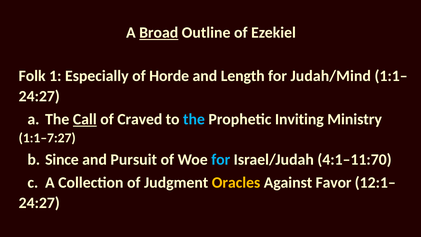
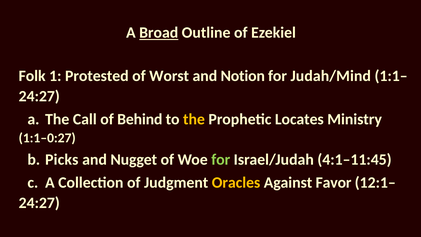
Especially: Especially -> Protested (97, 76)
Horde: Horde -> Worst (169, 76)
Length: Length -> Notion (243, 76)
Call underline: present -> none (85, 119)
Craved: Craved -> Behind (140, 119)
the colour: light blue -> yellow (194, 119)
Inviting: Inviting -> Locates (299, 119)
1:1–7:27: 1:1–7:27 -> 1:1–0:27 (47, 138)
Since: Since -> Picks (62, 160)
Pursuit: Pursuit -> Nugget (134, 160)
for colour: light blue -> light green (221, 160)
4:1–11:70: 4:1–11:70 -> 4:1–11:45 (355, 160)
